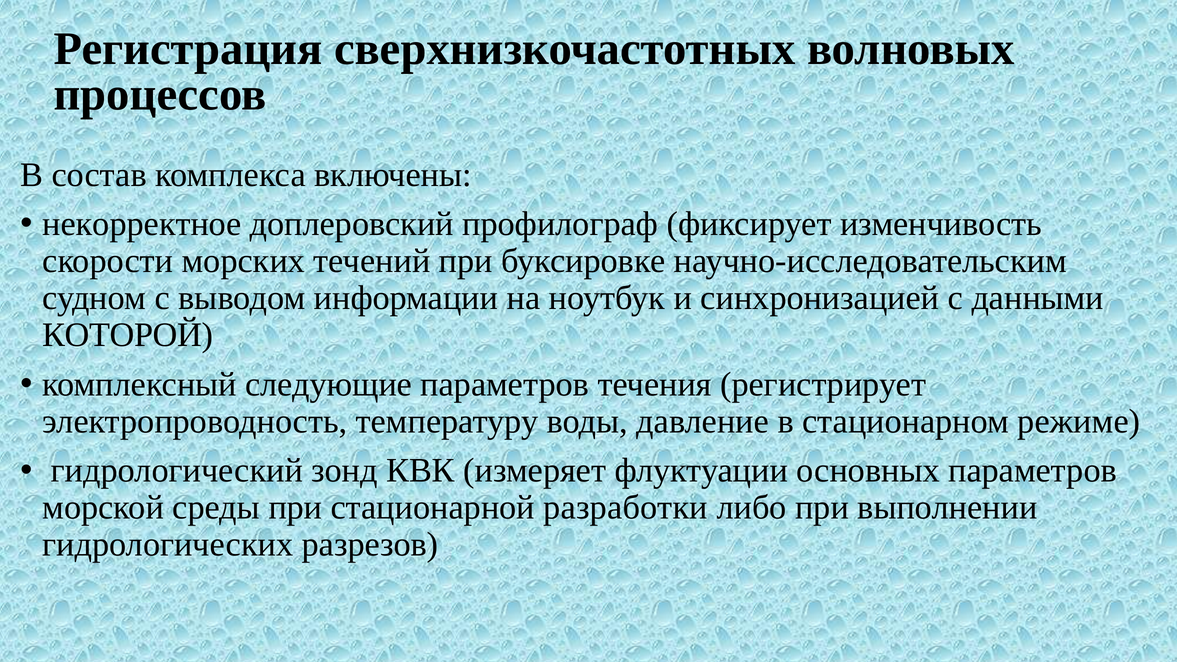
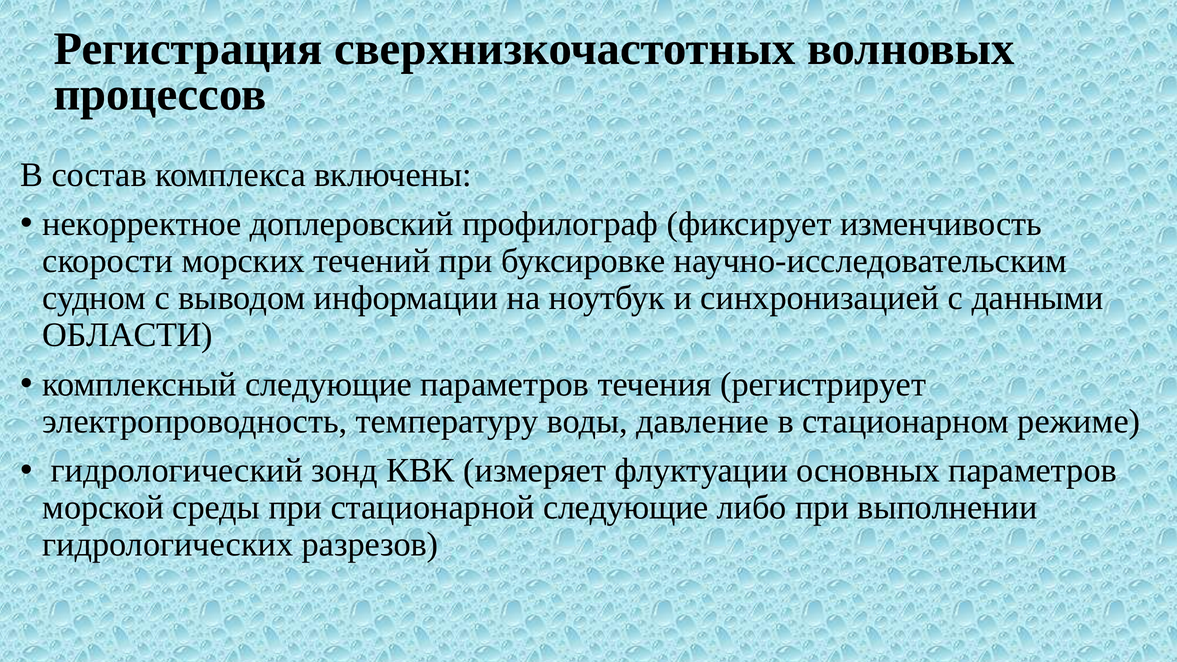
КОТОРОЙ: КОТОРОЙ -> ОБЛАСТИ (128, 335)
стационарной разработки: разработки -> следующие (626, 508)
